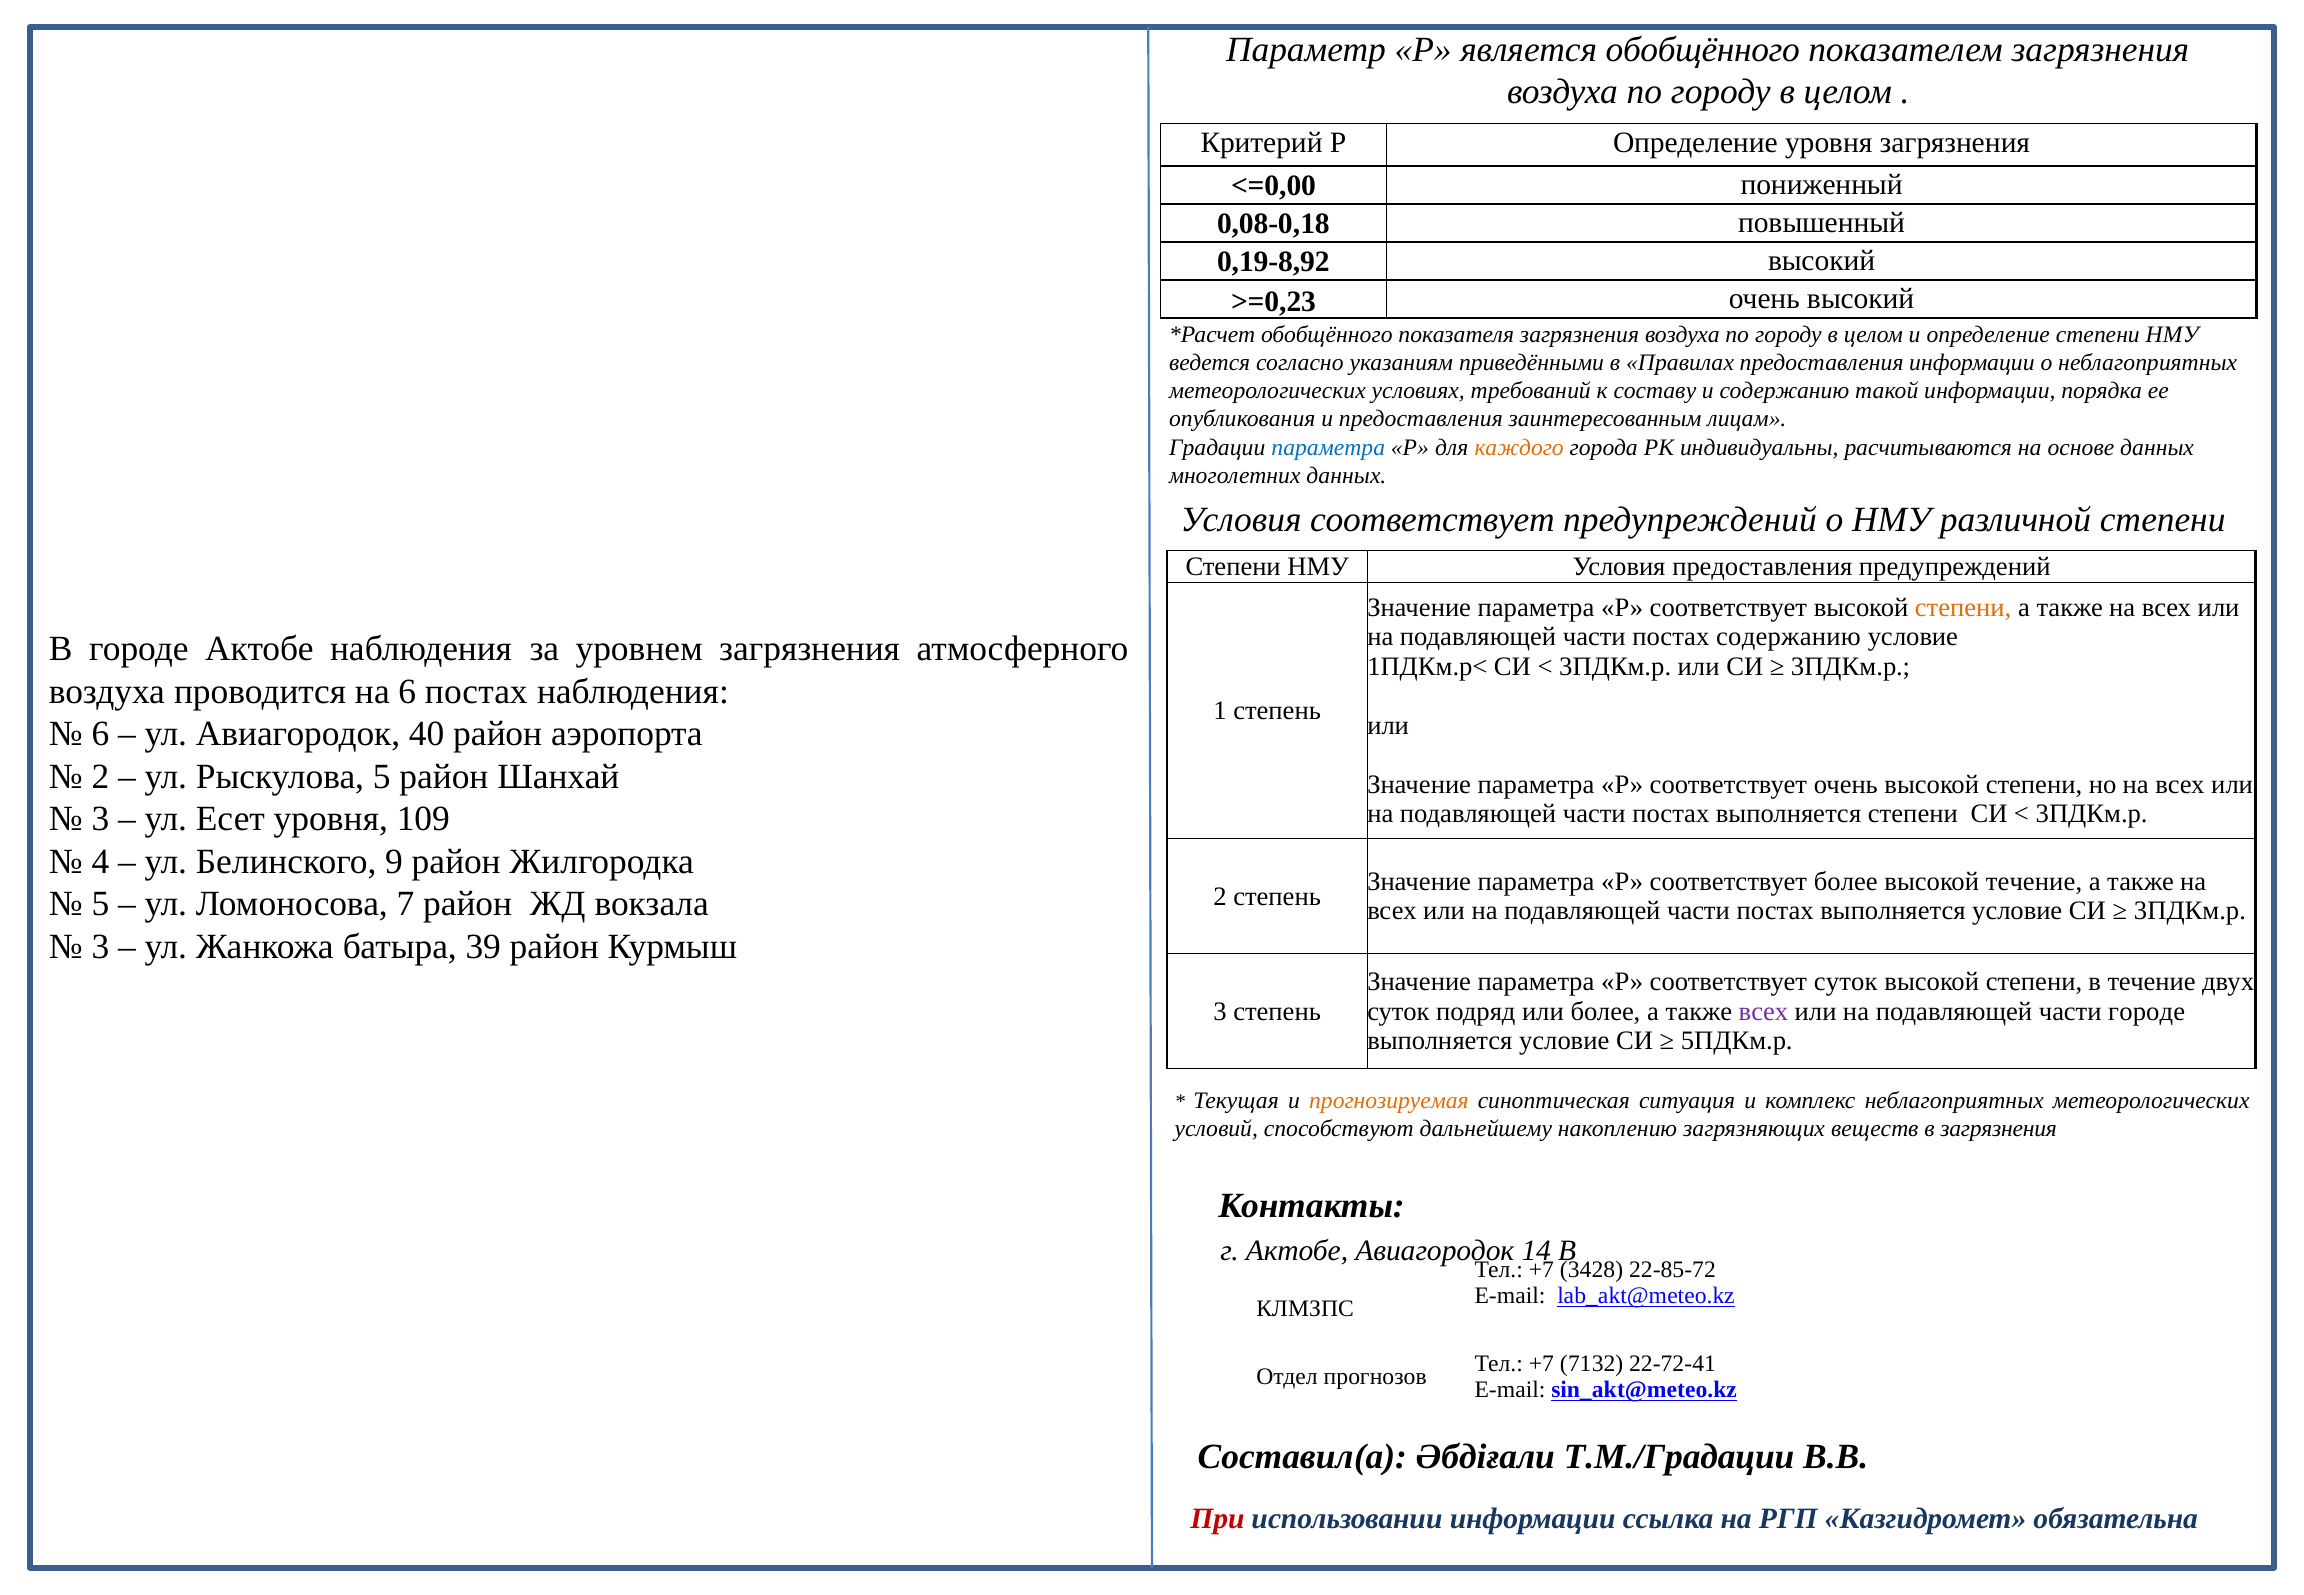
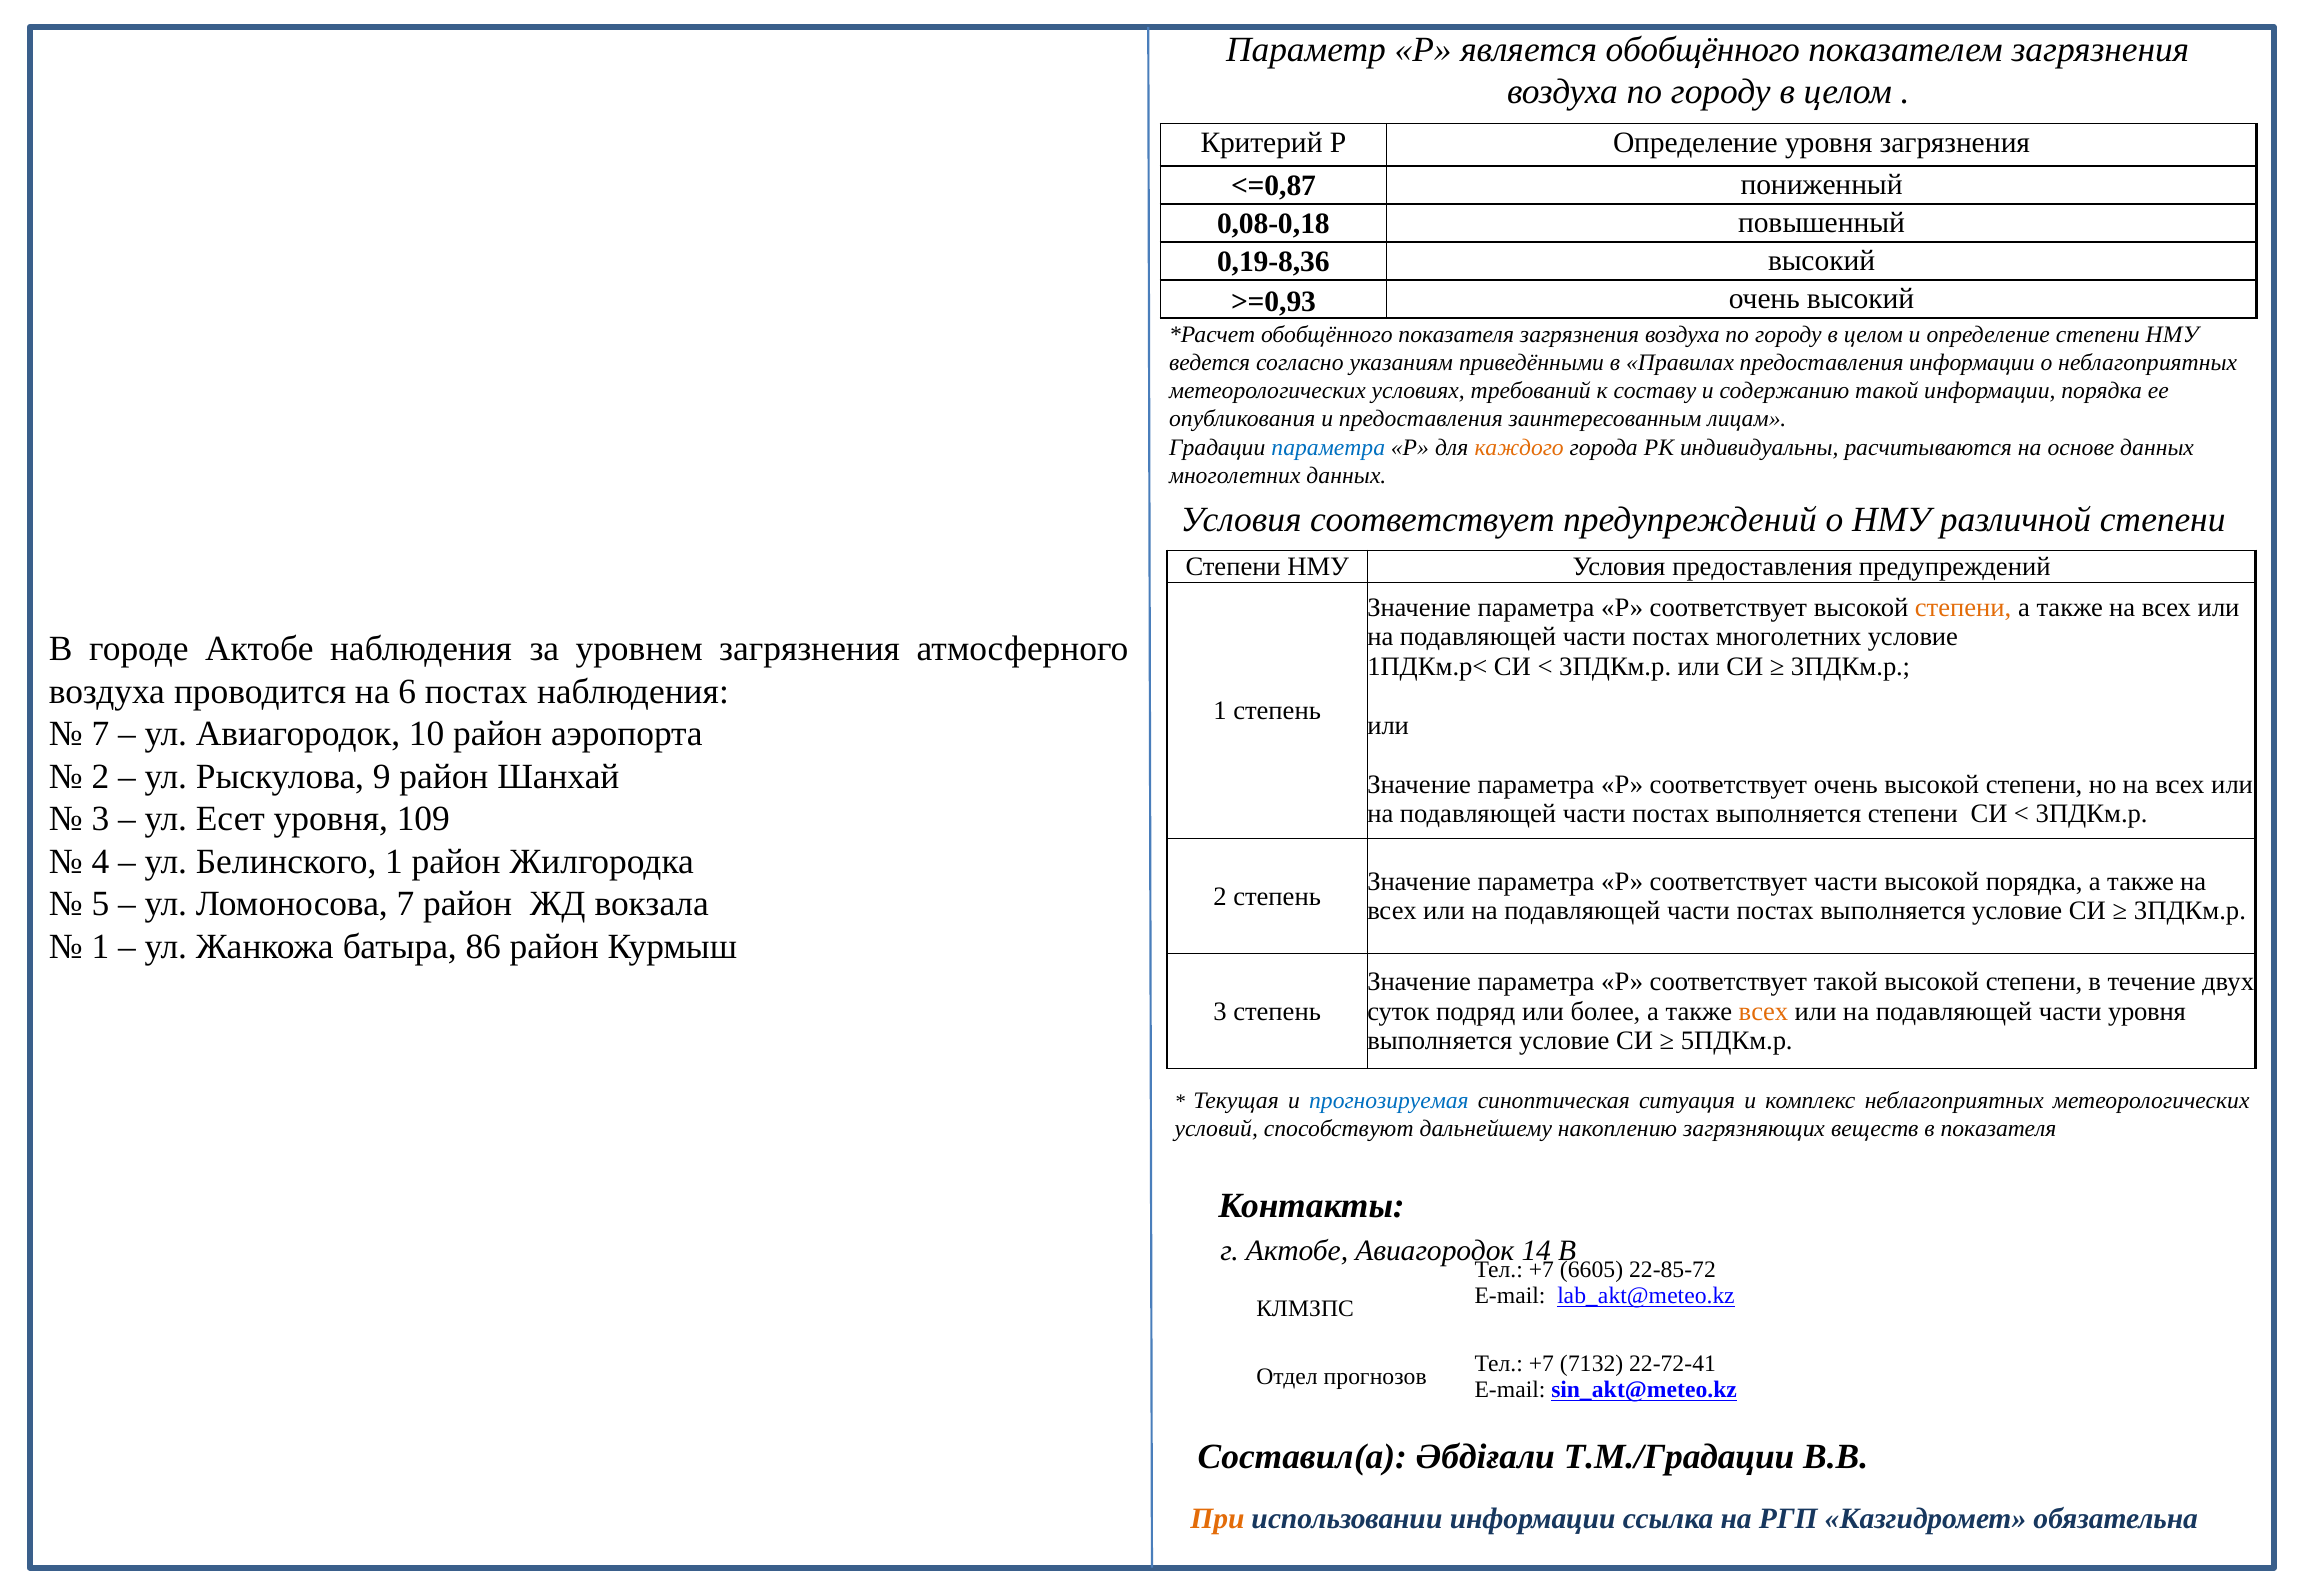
<=0,00: <=0,00 -> <=0,87 (1274, 185)
0,19-8,92: 0,19-8,92 -> 0,19-8,36 (1273, 261)
>=0,23: >=0,23 -> >=0,93 (1274, 302)
постах содержанию: содержанию -> многолетних (1789, 637)
6: 6 -> 7 (100, 734)
40: 40 -> 10 (427, 734)
Рыскулова 5: 5 -> 9 (382, 777)
Белинского 9: 9 -> 1 (394, 862)
соответствует более: более -> части (1846, 882)
высокой течение: течение -> порядка (2034, 882)
3: 3 -> 1 (100, 947)
39: 39 -> 86 (483, 947)
соответствует суток: суток -> такой (1846, 982)
всех colour: purple -> orange (1763, 1011)
части городе: городе -> уровня (2147, 1011)
прогнозируемая colour: orange -> blue (1389, 1101)
в загрязнения: загрязнения -> показателя (1999, 1129)
3428: 3428 -> 6605 (1592, 1270)
При colour: red -> orange (1217, 1519)
